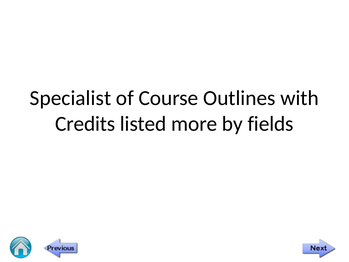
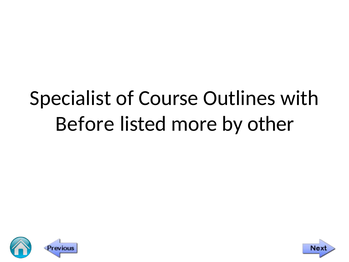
Credits: Credits -> Before (85, 124)
fields: fields -> other (271, 124)
